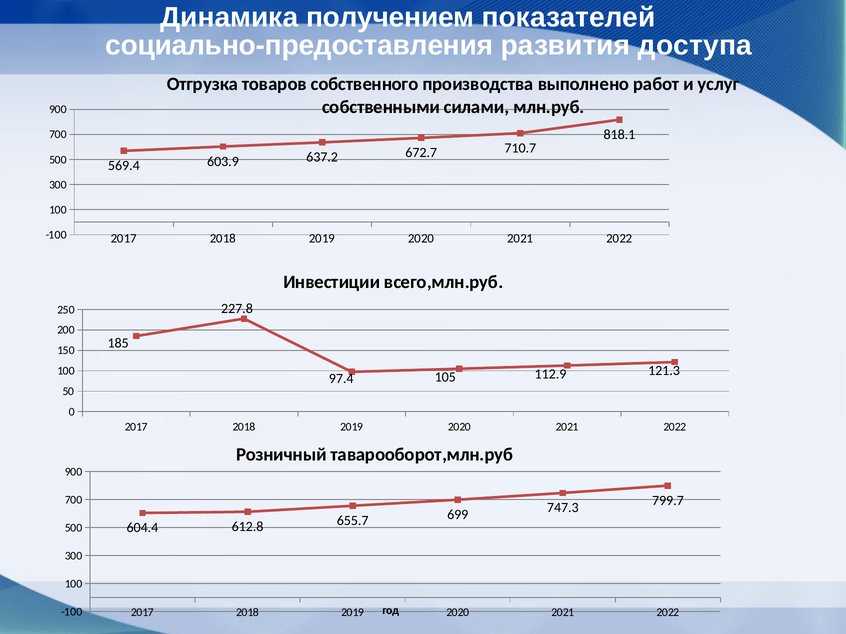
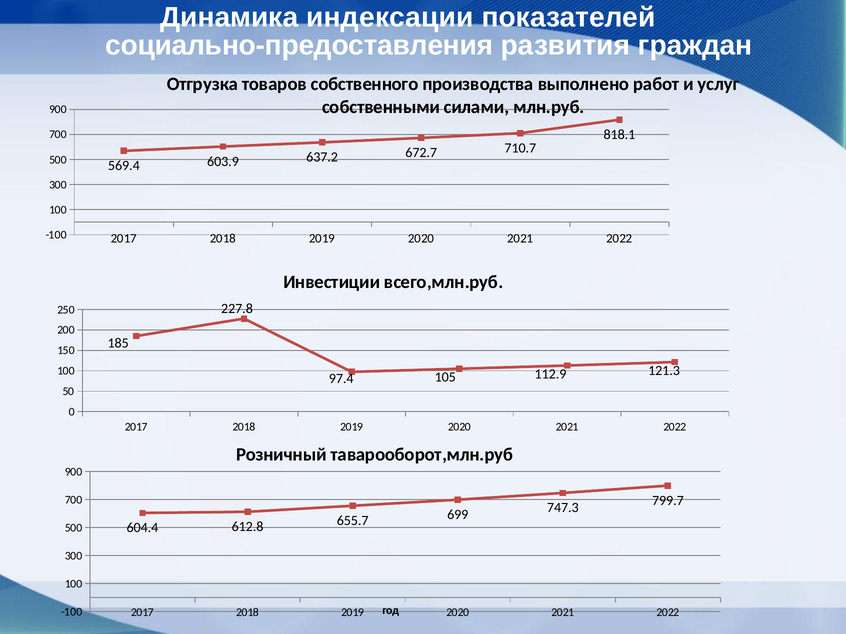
получением: получением -> индексации (390, 18)
доступа: доступа -> граждан (695, 46)
